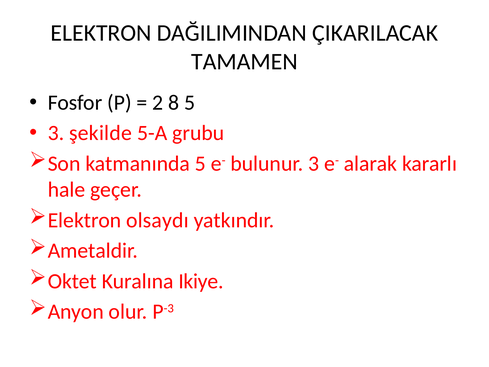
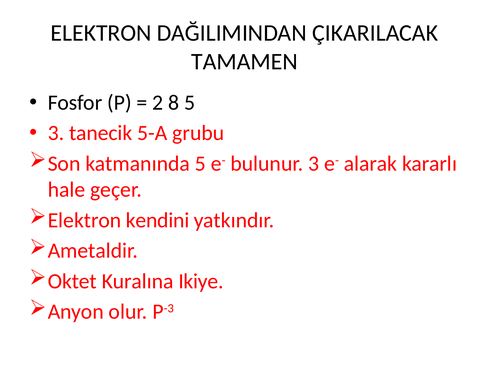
şekilde: şekilde -> tanecik (101, 133)
olsaydı: olsaydı -> kendini (158, 220)
